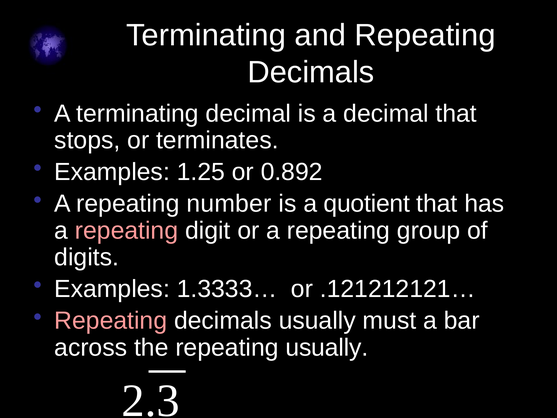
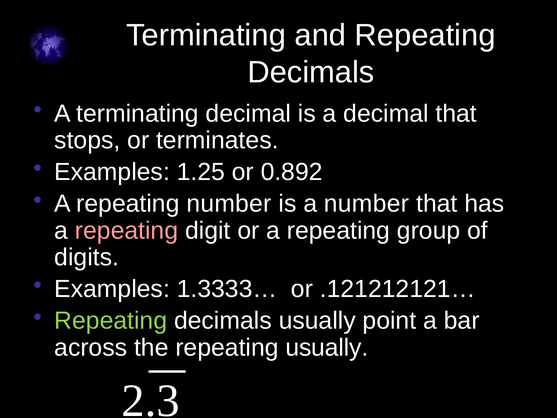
a quotient: quotient -> number (367, 204)
Repeating colour: pink -> light green (111, 321)
must: must -> point (389, 321)
